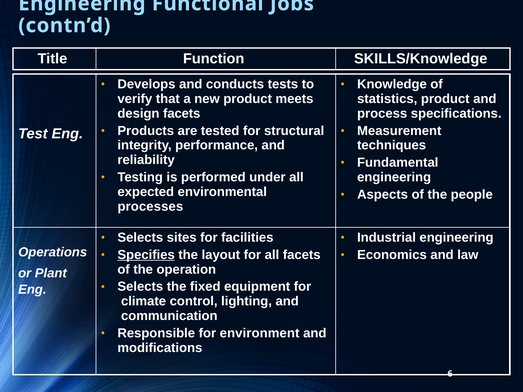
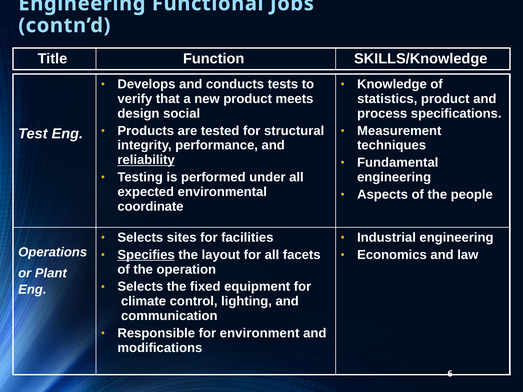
design facets: facets -> social (182, 114)
reliability underline: none -> present (146, 160)
processes: processes -> coordinate (150, 207)
